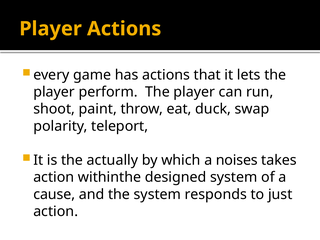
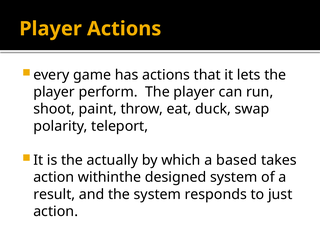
noises: noises -> based (237, 160)
cause: cause -> result (54, 194)
